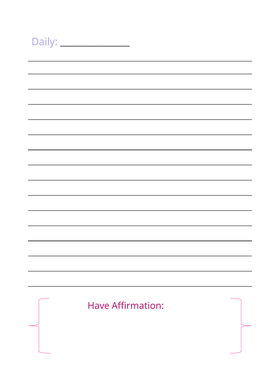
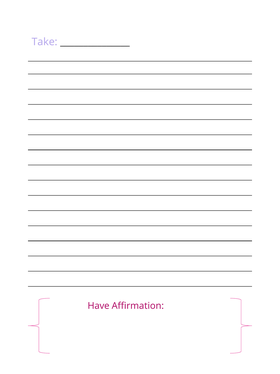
Daily: Daily -> Take (45, 42)
